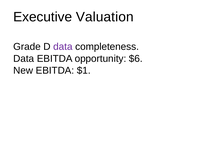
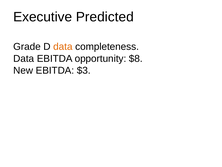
Valuation: Valuation -> Predicted (105, 17)
data colour: purple -> orange (63, 47)
$6: $6 -> $8 (136, 58)
$1: $1 -> $3 (84, 70)
